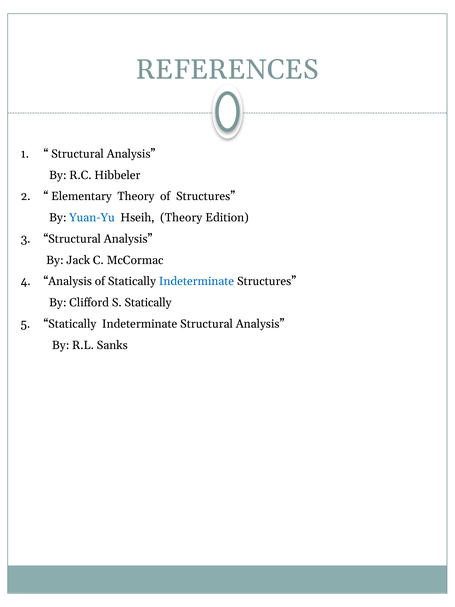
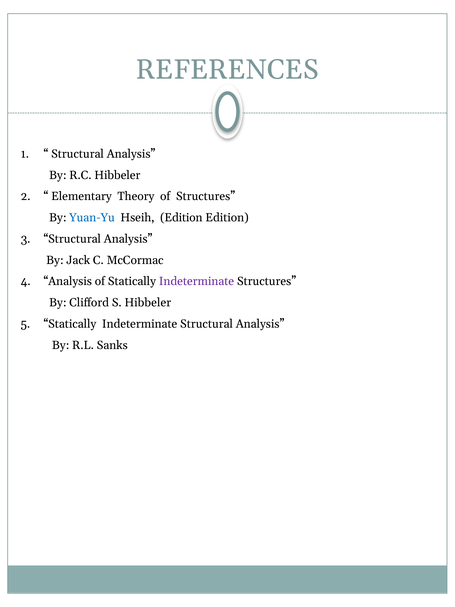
Hseih Theory: Theory -> Edition (181, 218)
Indeterminate colour: blue -> purple (196, 281)
S Statically: Statically -> Hibbeler (148, 302)
